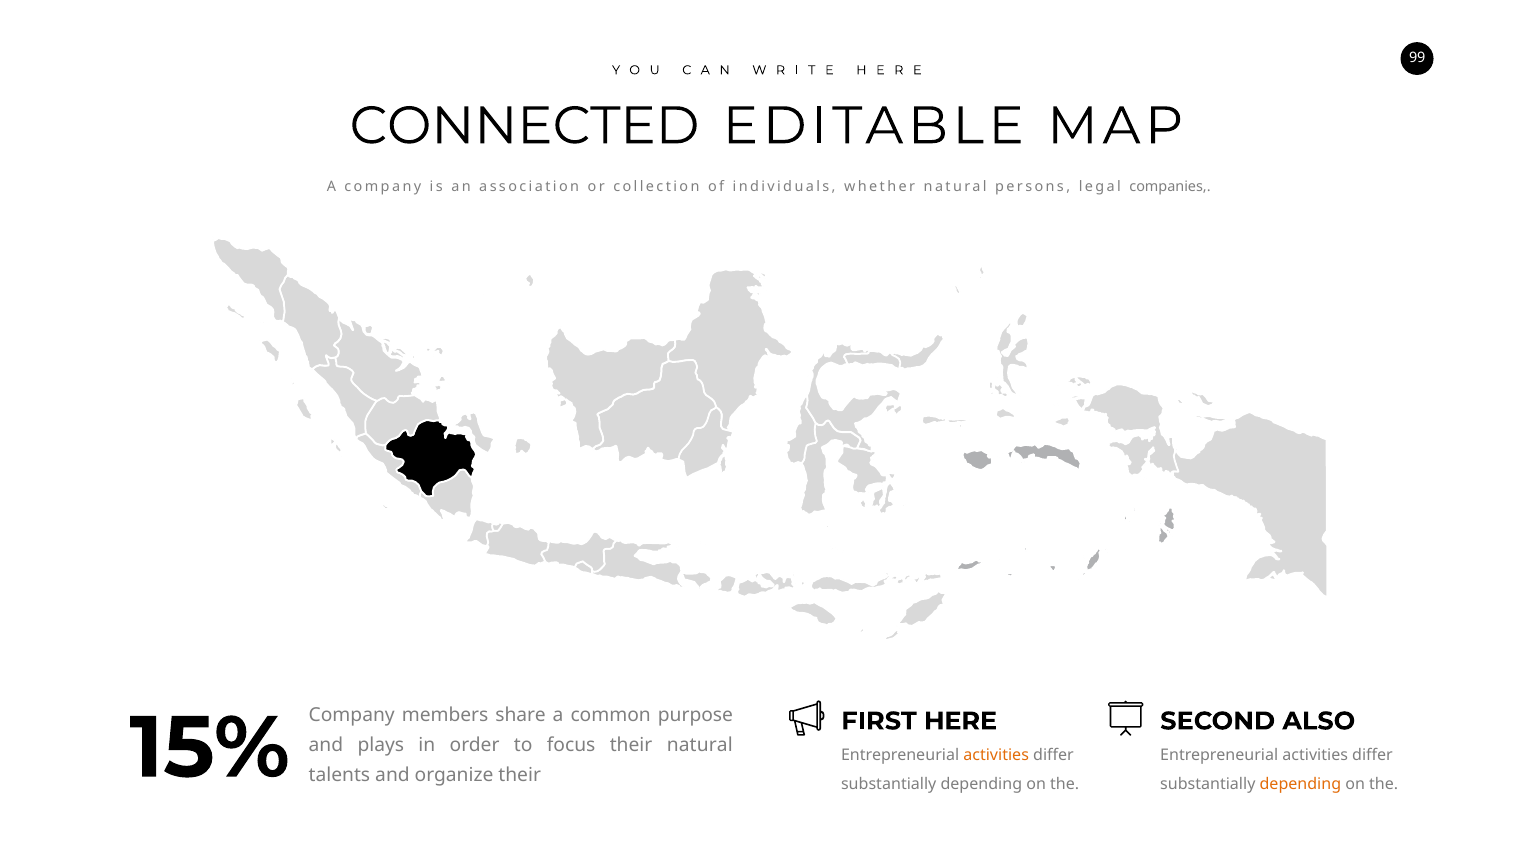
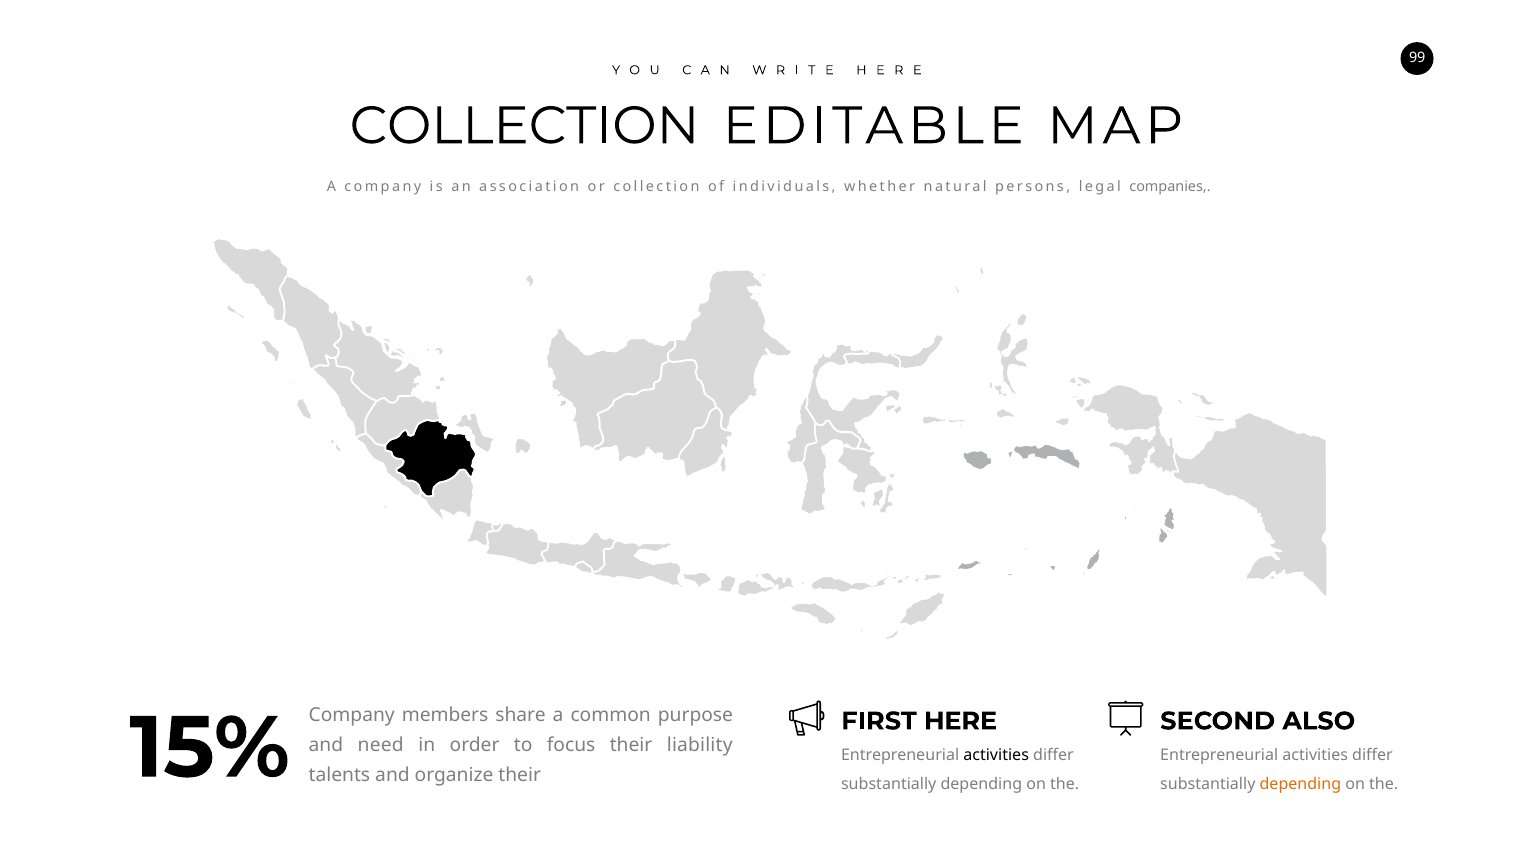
CONNECTED: CONNECTED -> COLLECTION (525, 126)
plays: plays -> need (381, 745)
their natural: natural -> liability (700, 745)
activities colour: orange -> black (996, 755)
